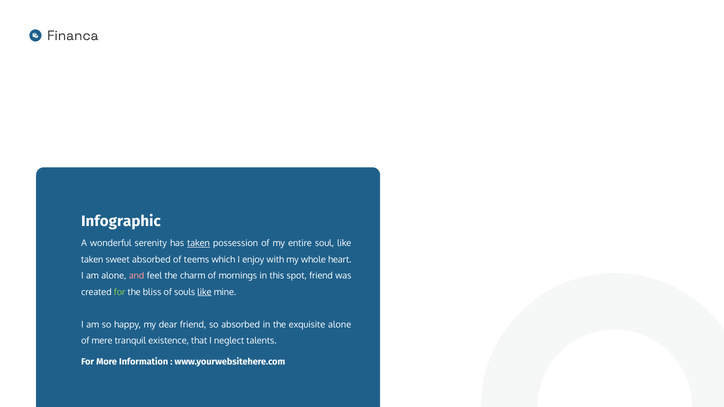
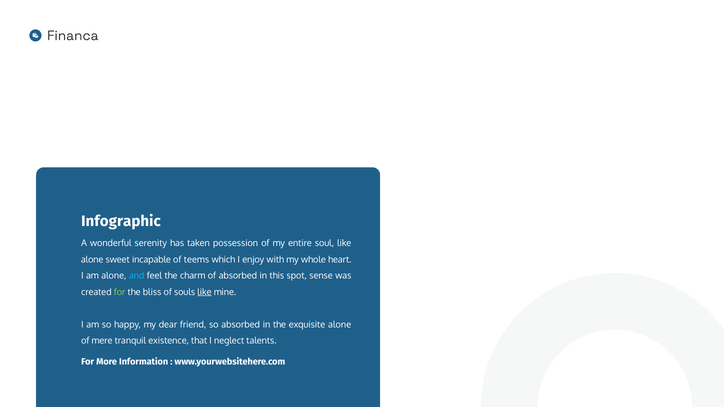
taken underline: present -> none (199, 243)
taken: taken -> alone (92, 260)
sweet absorbed: absorbed -> incapable (151, 260)
and colour: pink -> light blue (137, 276)
of mornings: mornings -> absorbed (238, 276)
spot friend: friend -> sense (321, 276)
